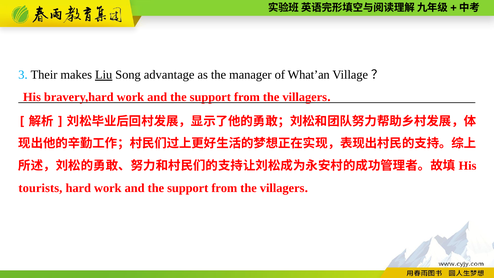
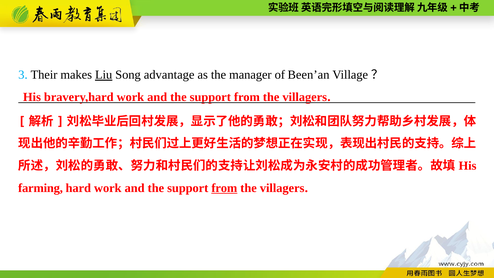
What’an: What’an -> Been’an (309, 75)
tourists: tourists -> farming (40, 188)
from underline: none -> present (224, 188)
